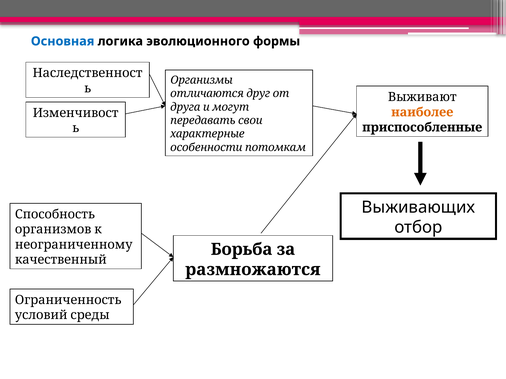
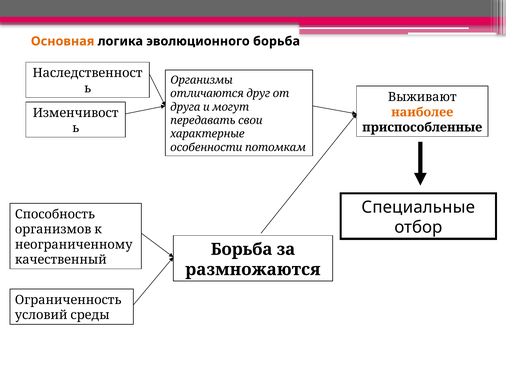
Основная colour: blue -> orange (63, 41)
формы: формы -> борьба (277, 41)
Выживающих: Выживающих -> Специальные (418, 207)
